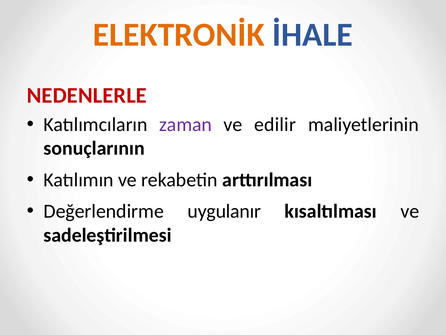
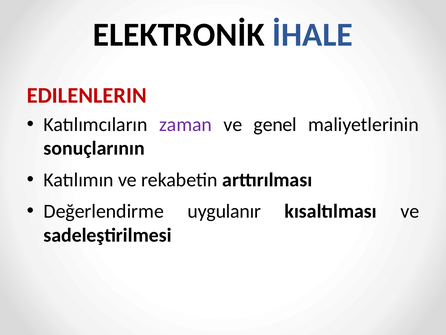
ELEKTRONİK colour: orange -> black (179, 35)
NEDENLERLE: NEDENLERLE -> EDILENLERIN (87, 95)
edilir: edilir -> genel (275, 124)
